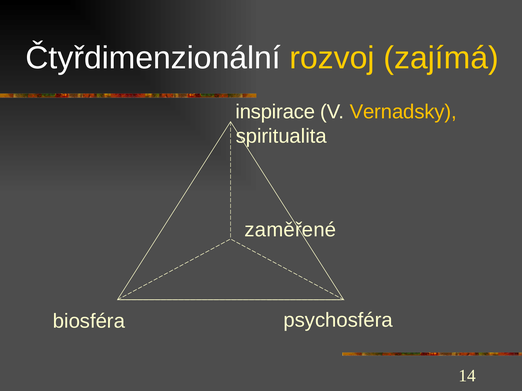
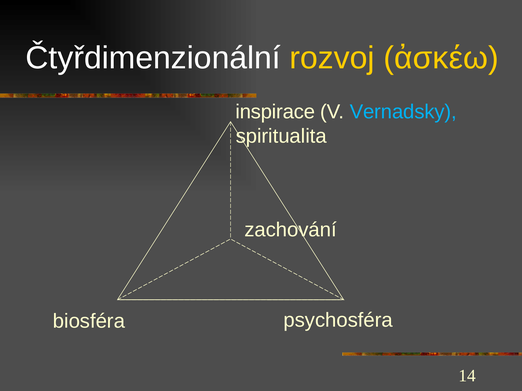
zajímá: zajímá -> ἀσκέω (441, 58)
Vernadsky colour: yellow -> light blue (403, 112)
zaměřené: zaměřené -> zachování (291, 230)
